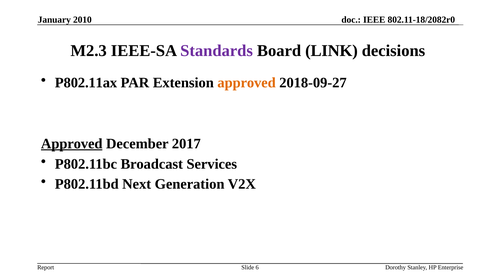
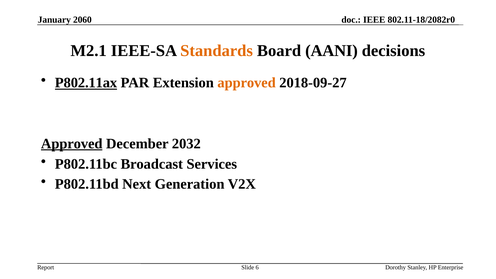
2010: 2010 -> 2060 (82, 20)
M2.3: M2.3 -> M2.1 (89, 51)
Standards colour: purple -> orange (217, 51)
LINK: LINK -> AANI (332, 51)
P802.11ax underline: none -> present (86, 83)
2017: 2017 -> 2032 (186, 144)
